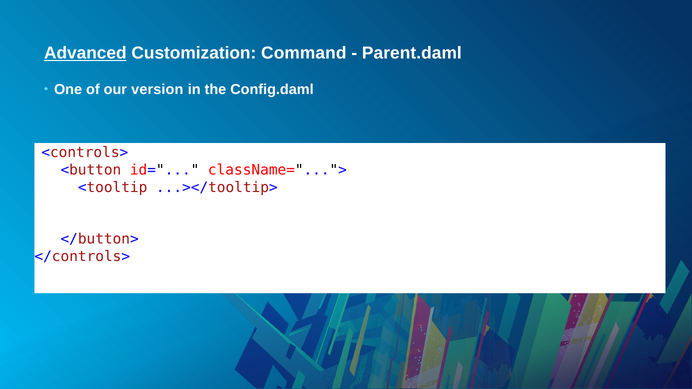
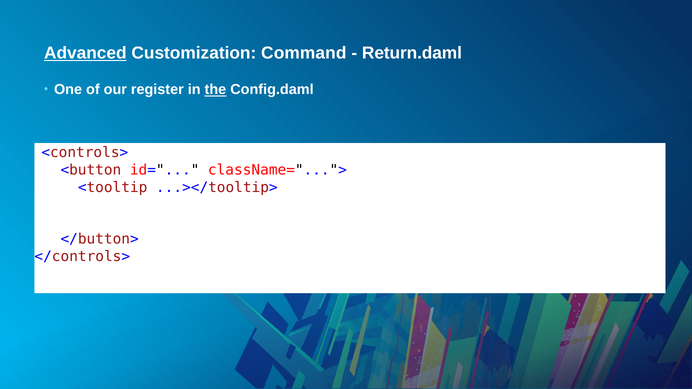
Parent.daml: Parent.daml -> Return.daml (412, 53)
version: version -> register (157, 90)
the underline: none -> present (215, 90)
